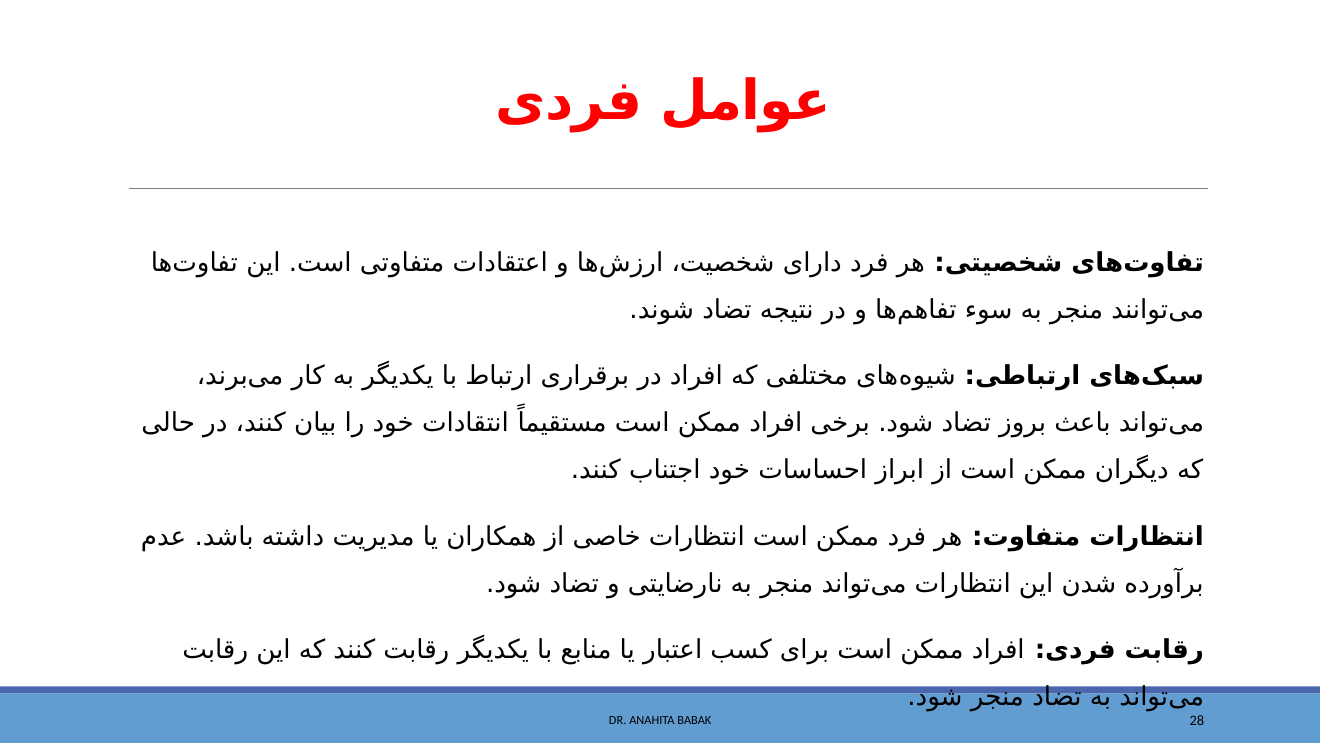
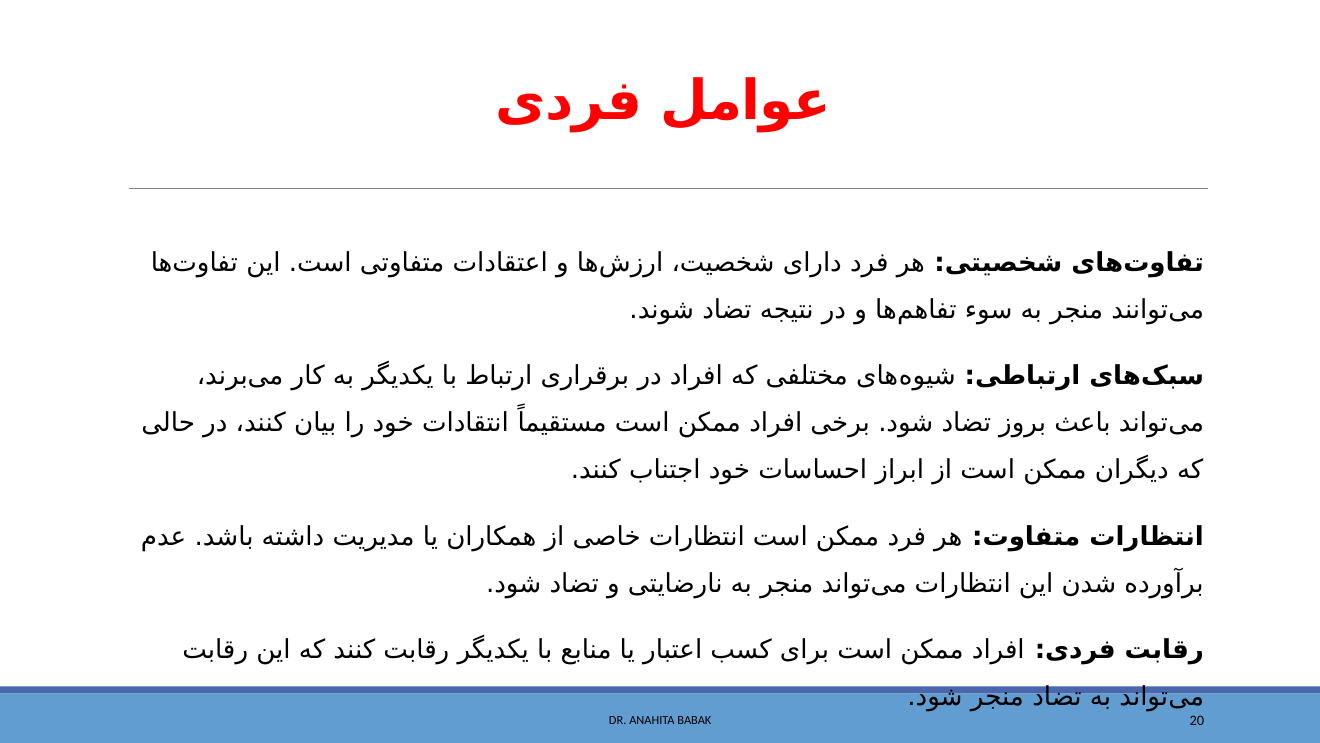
28: 28 -> 20 (1197, 720)
